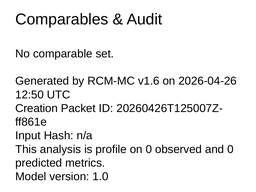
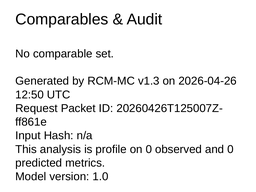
v1.6: v1.6 -> v1.3 (149, 81)
Creation: Creation -> Request (36, 108)
